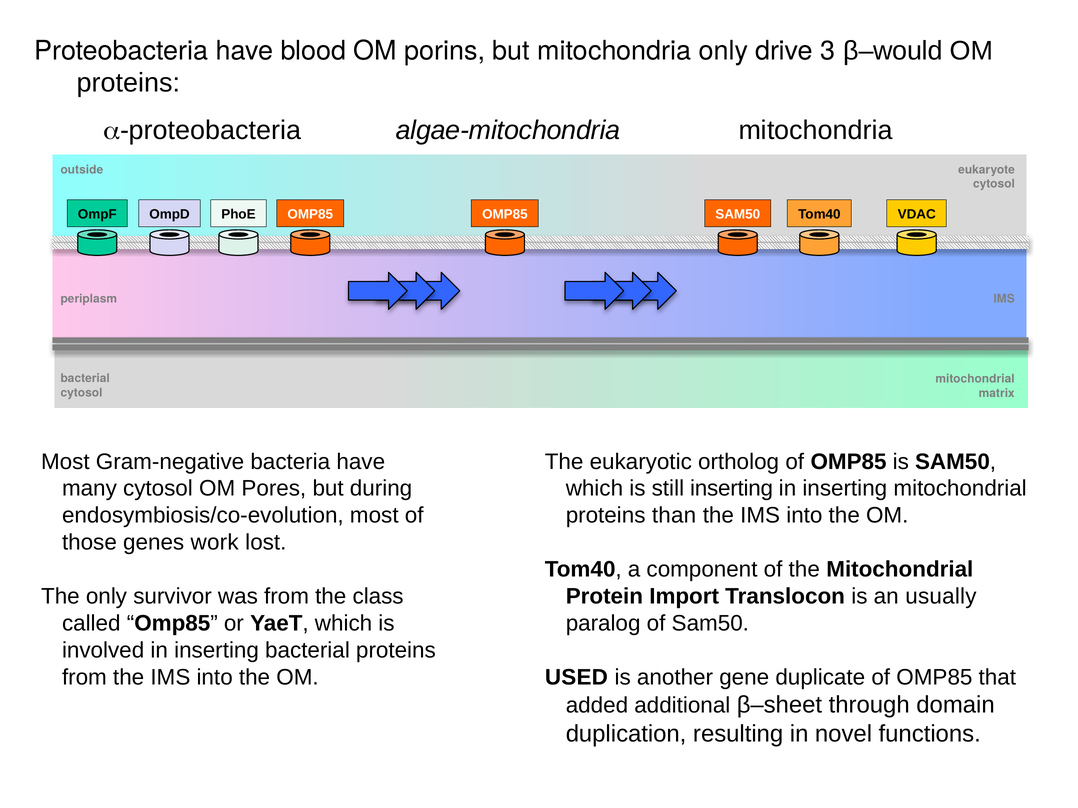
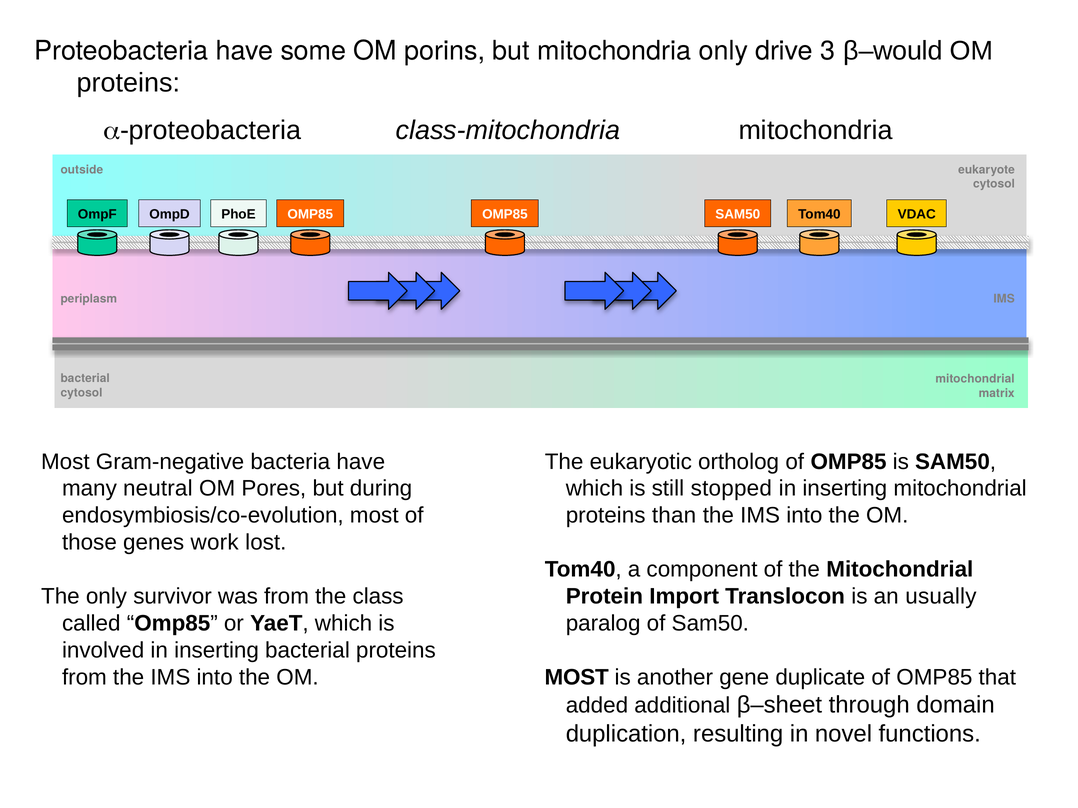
blood: blood -> some (313, 51)
algae-mitochondria: algae-mitochondria -> class-mitochondria (508, 130)
many cytosol: cytosol -> neutral (158, 489)
still inserting: inserting -> stopped (731, 489)
USED: USED -> MOST (577, 678)
